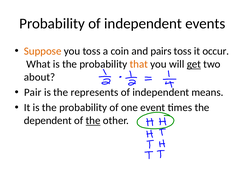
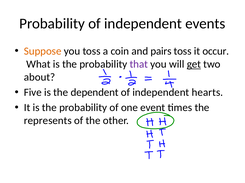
that colour: orange -> purple (139, 64)
Pair: Pair -> Five (33, 93)
represents: represents -> dependent (95, 93)
means: means -> hearts (207, 93)
dependent: dependent -> represents (48, 121)
the underline: present -> none (93, 121)
